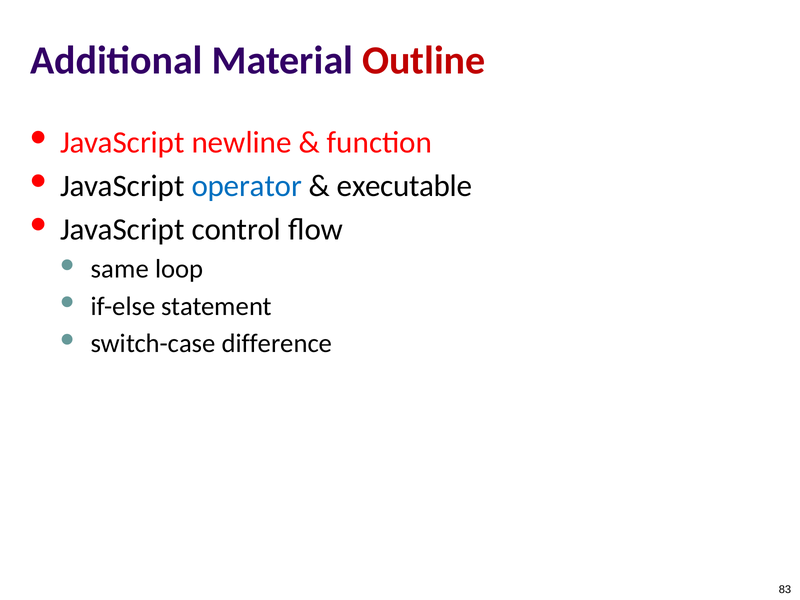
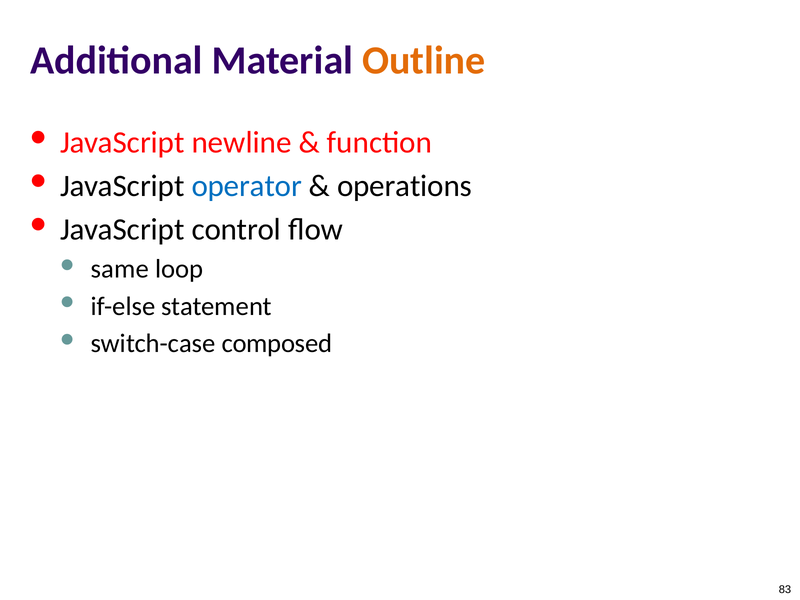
Outline colour: red -> orange (424, 61)
executable: executable -> operations (405, 186)
difference: difference -> composed (277, 344)
